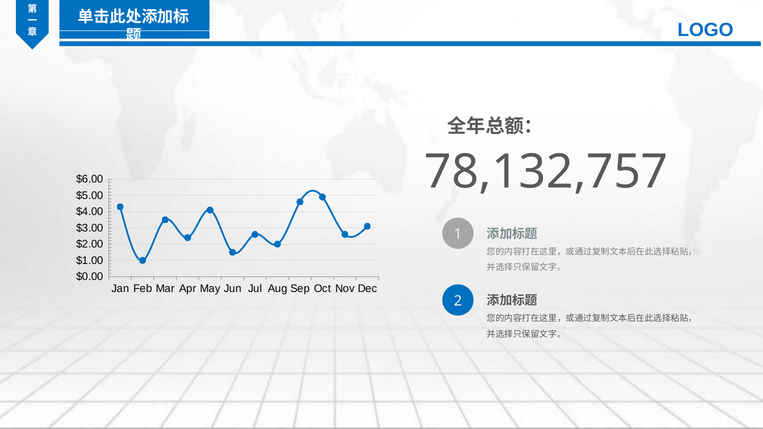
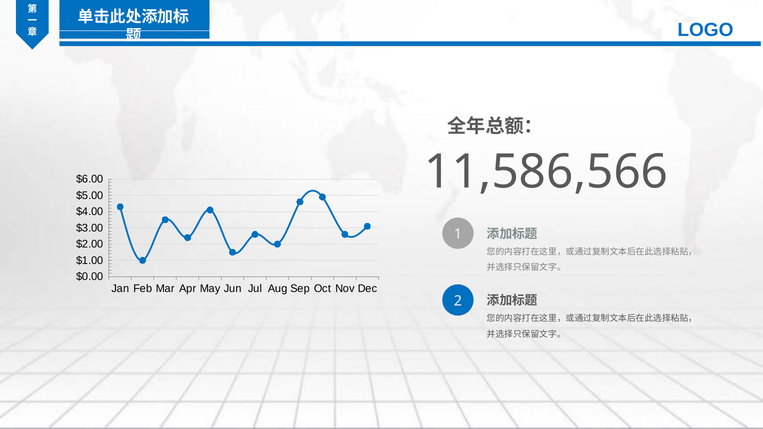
78,132,757: 78,132,757 -> 11,586,566 (546, 172)
